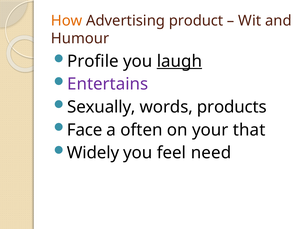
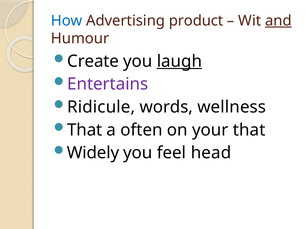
How colour: orange -> blue (67, 21)
and underline: none -> present (278, 21)
Profile: Profile -> Create (93, 61)
Sexually: Sexually -> Ridicule (101, 107)
products: products -> wellness (232, 107)
Face: Face -> That (85, 130)
need: need -> head (211, 153)
